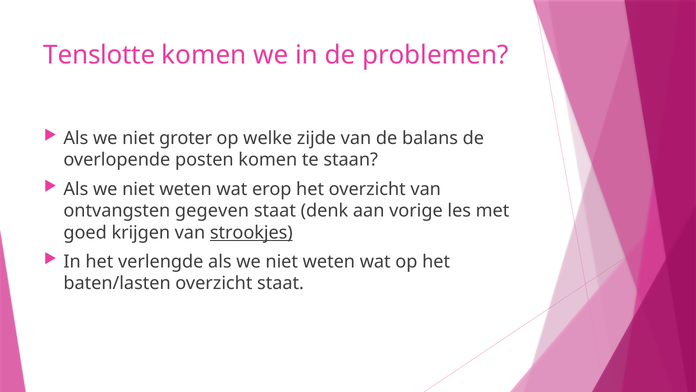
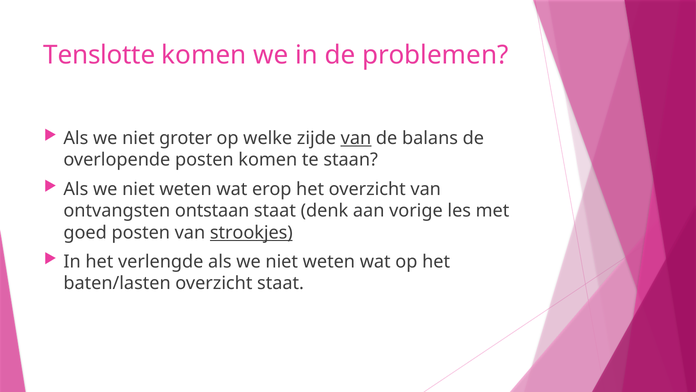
van underline: none -> present (356, 138)
gegeven: gegeven -> ontstaan (212, 211)
goed krijgen: krijgen -> posten (141, 232)
